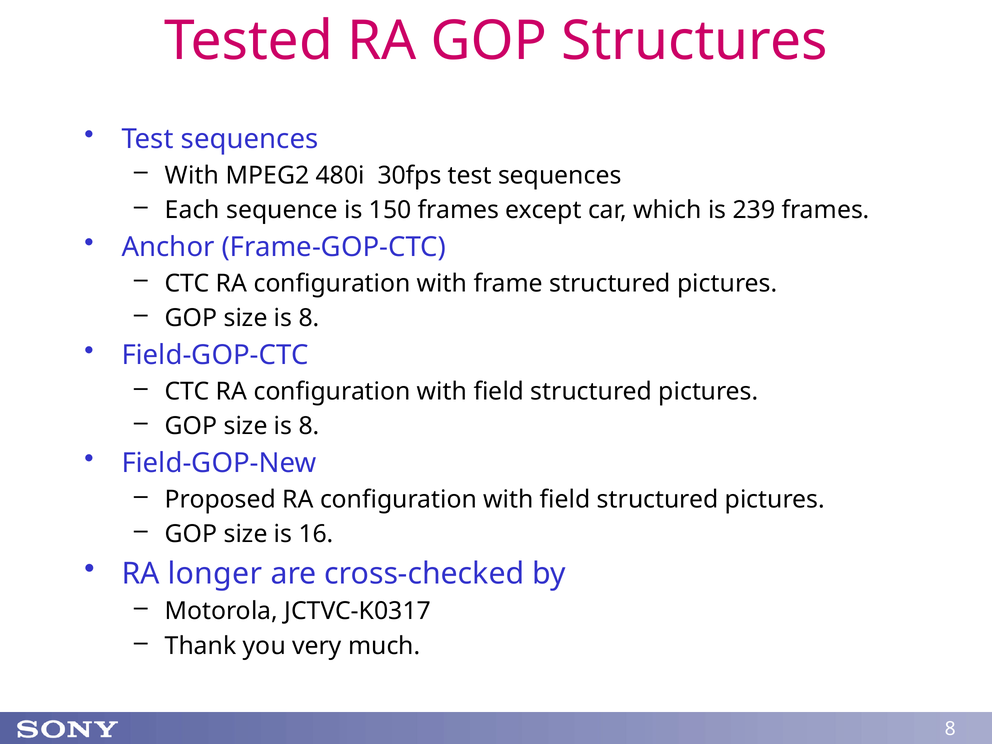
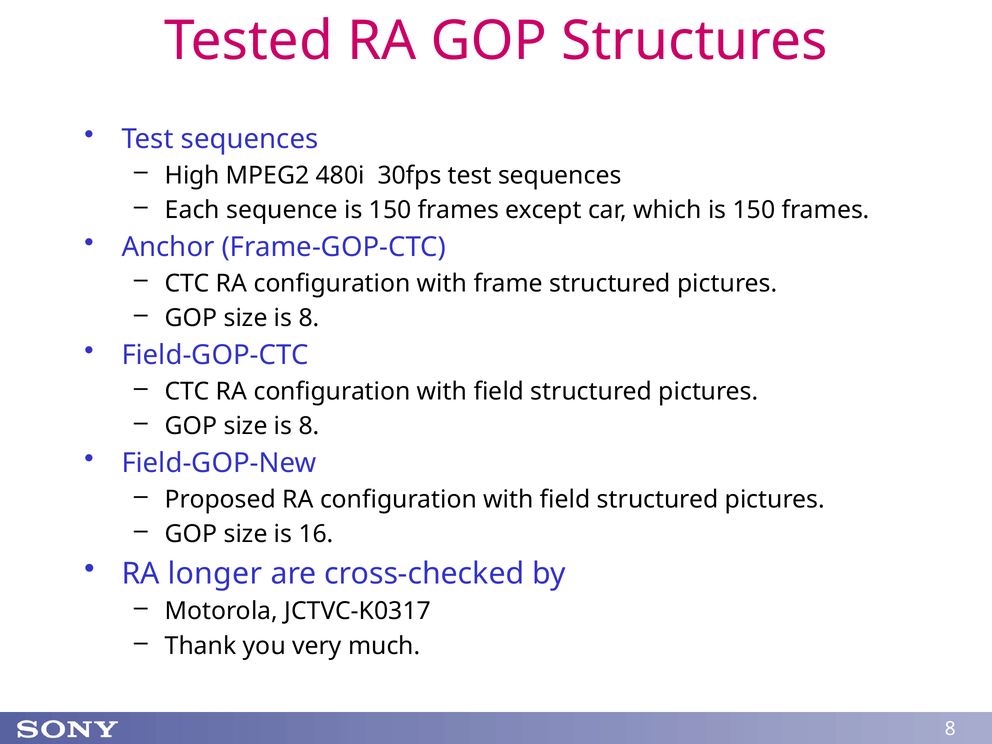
With: With -> High (192, 175)
which is 239: 239 -> 150 (754, 210)
